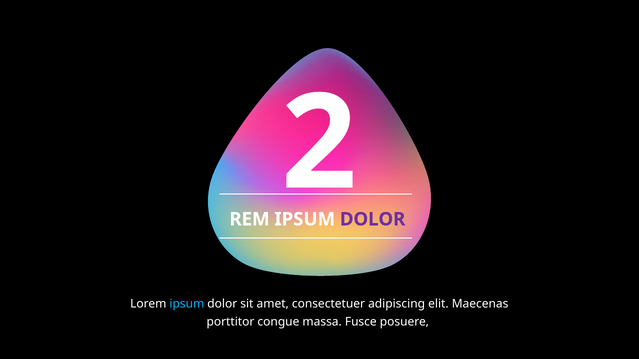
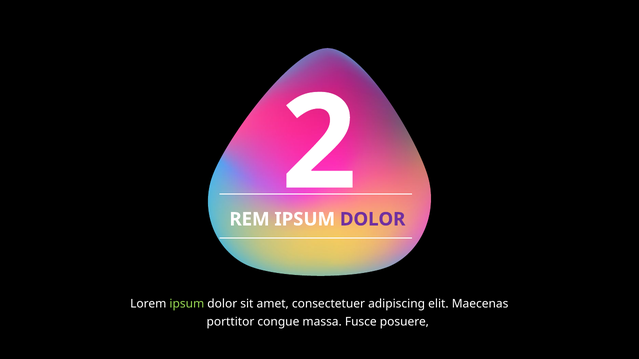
ipsum colour: light blue -> light green (187, 304)
